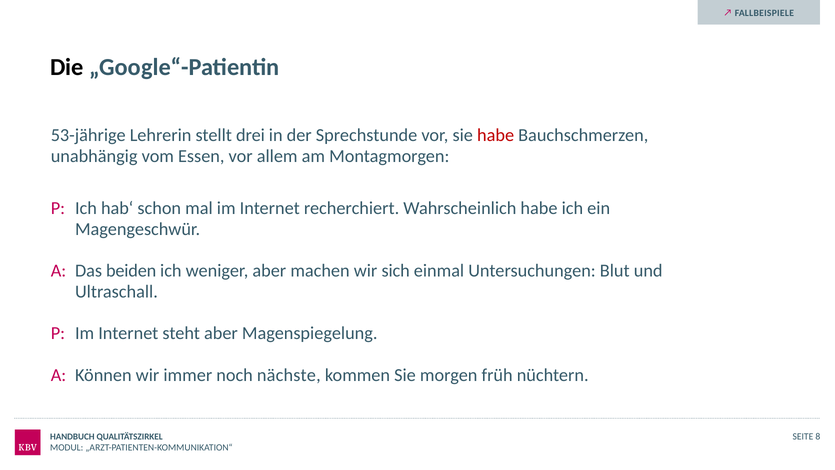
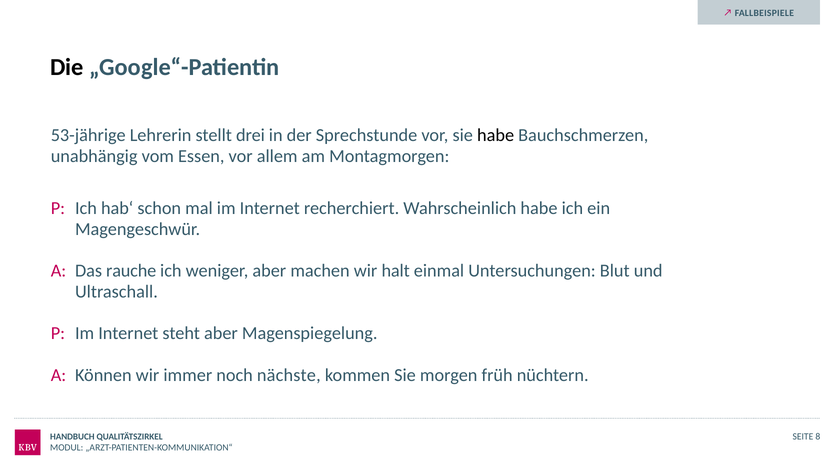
habe colour: red -> black (496, 135)
beiden: beiden -> rauche (131, 271)
sich: sich -> halt (396, 271)
